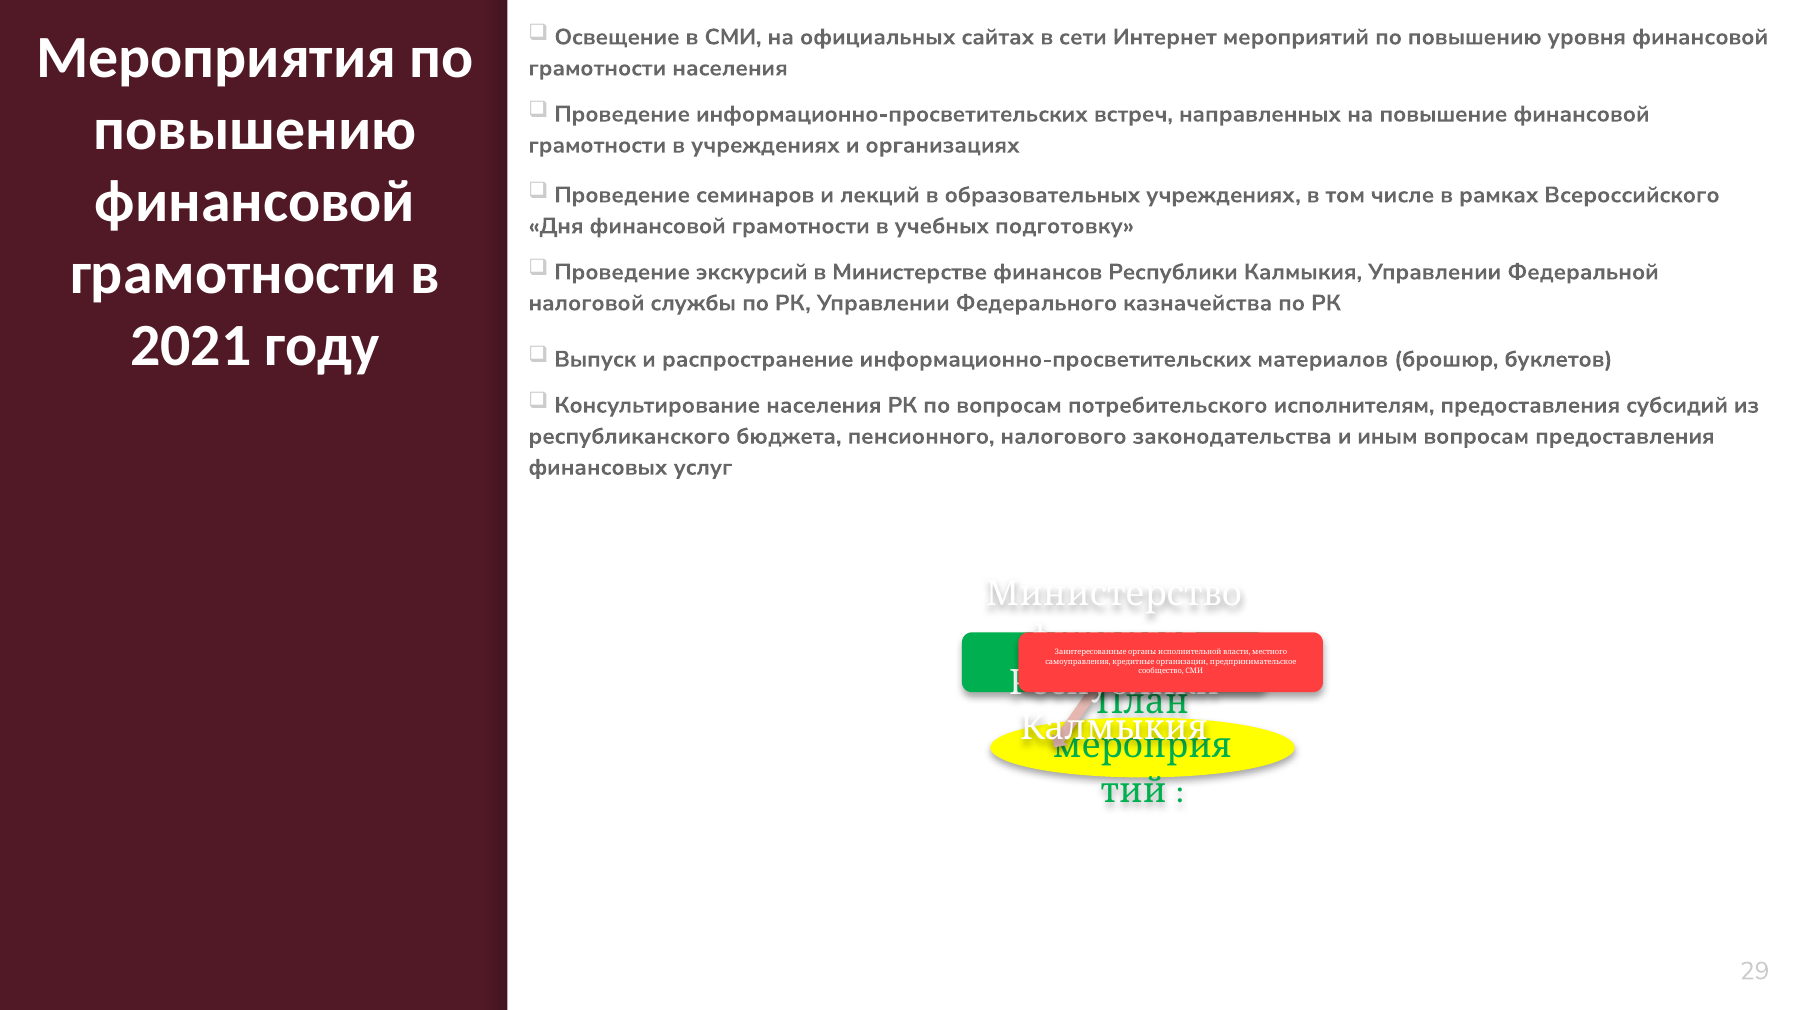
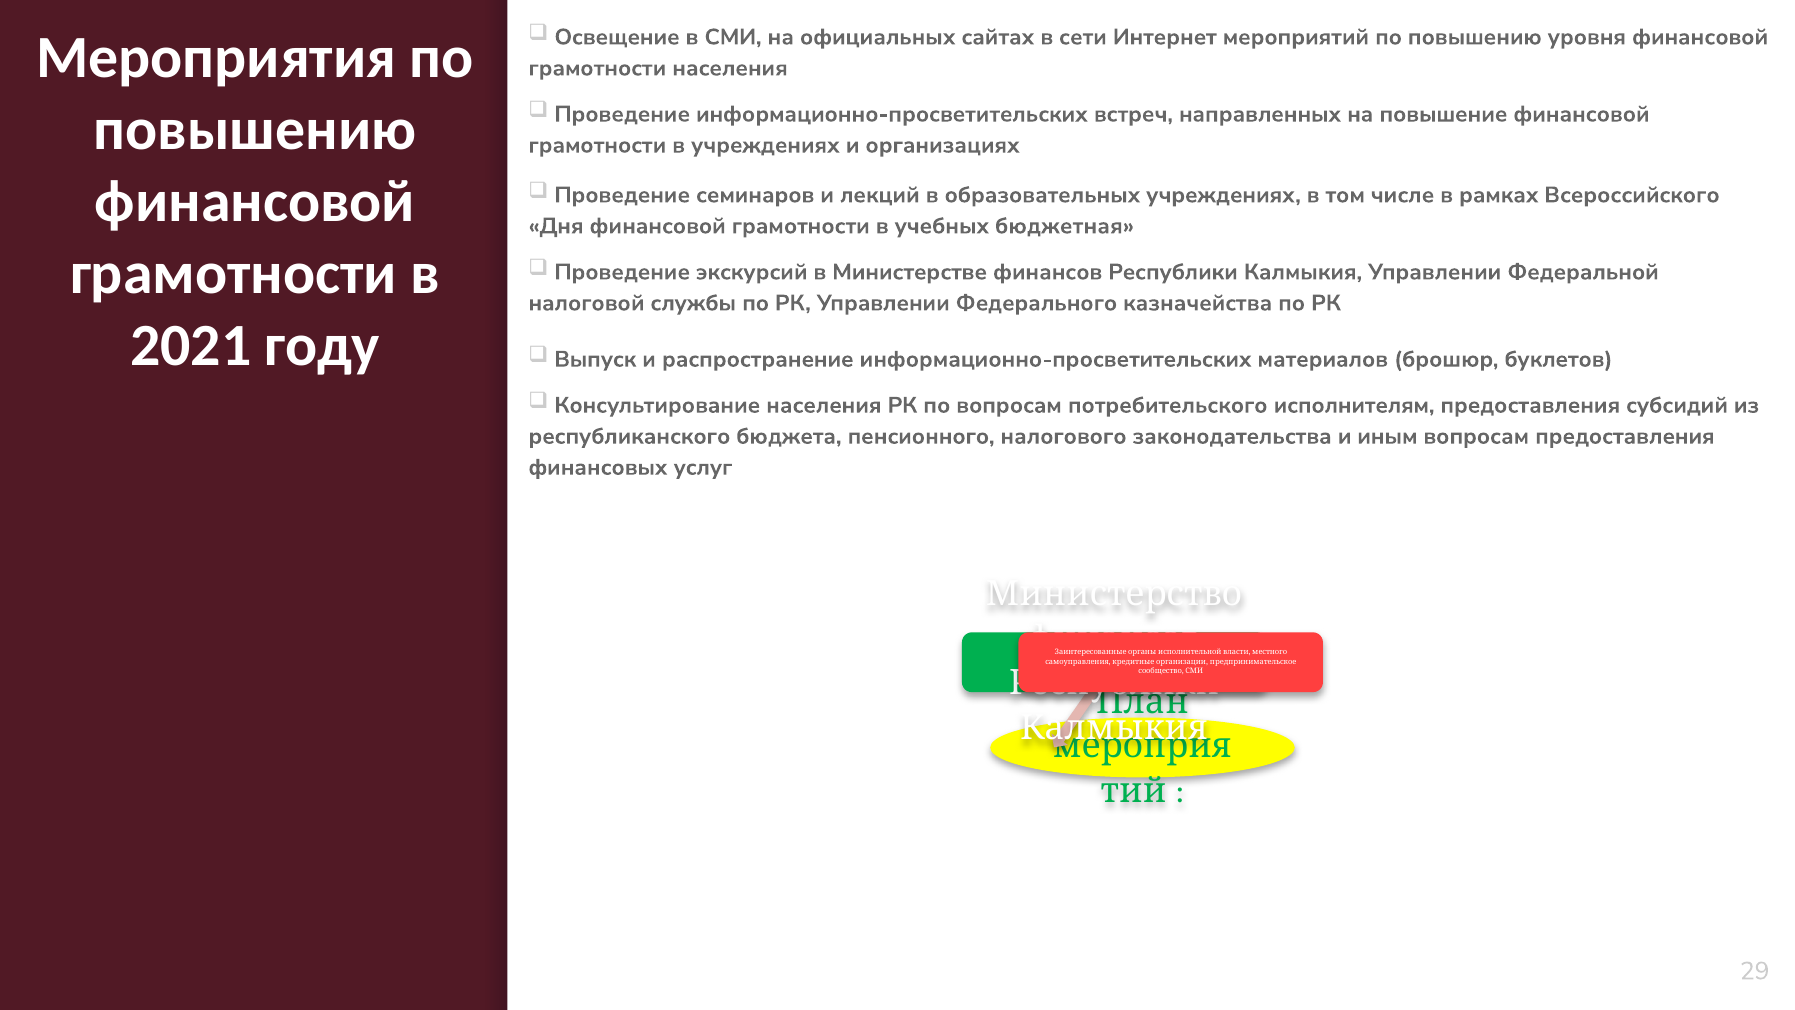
подготовку: подготовку -> бюджетная (1065, 226)
